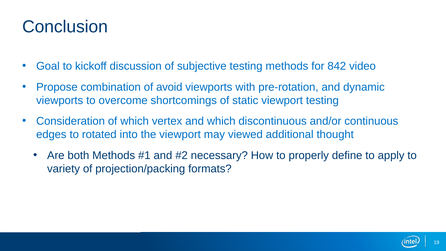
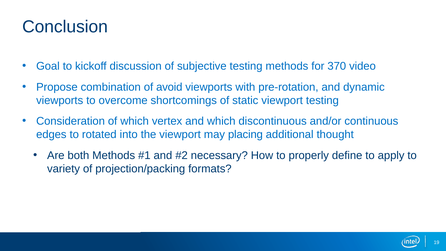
842: 842 -> 370 (337, 66)
viewed: viewed -> placing (245, 135)
